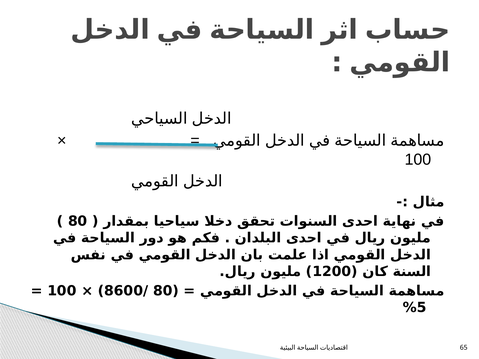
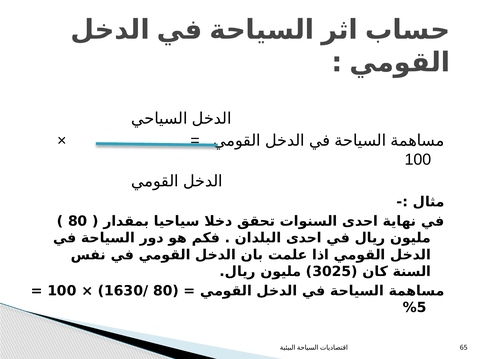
1200: 1200 -> 3025 (332, 272)
8600: 8600 -> 1630 (124, 291)
